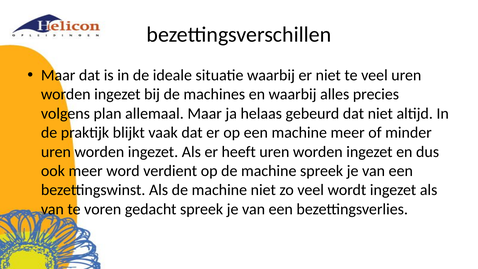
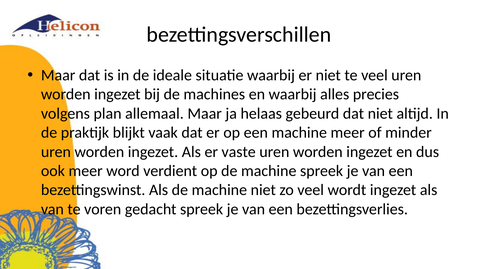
heeft: heeft -> vaste (239, 152)
